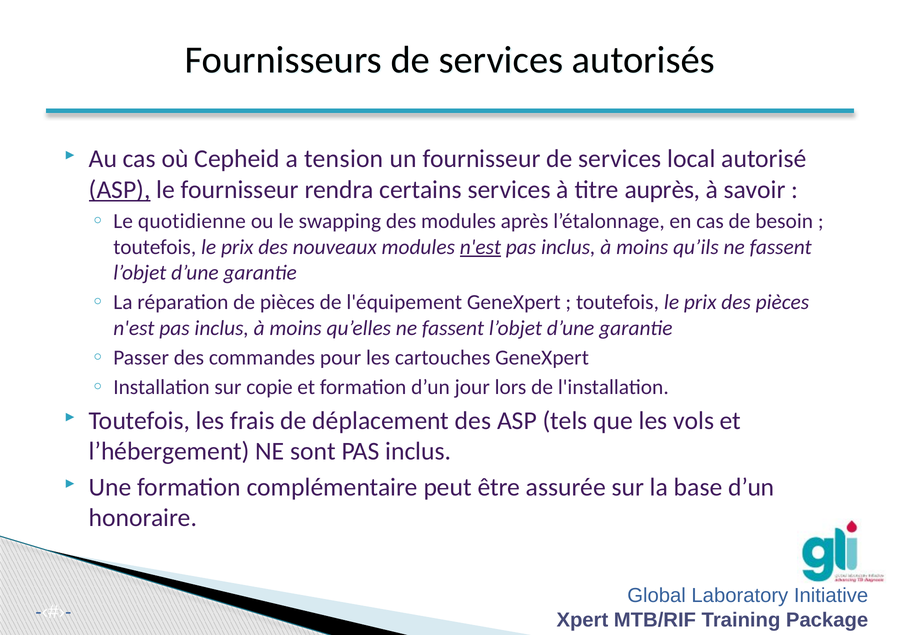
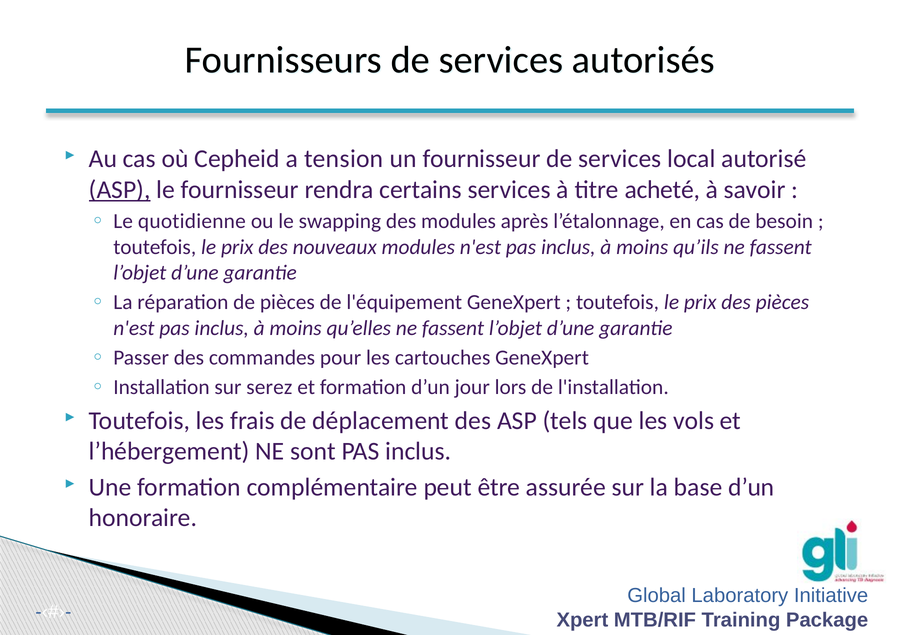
auprès: auprès -> acheté (662, 190)
n'est underline: present -> none (480, 247)
copie: copie -> serez (269, 387)
